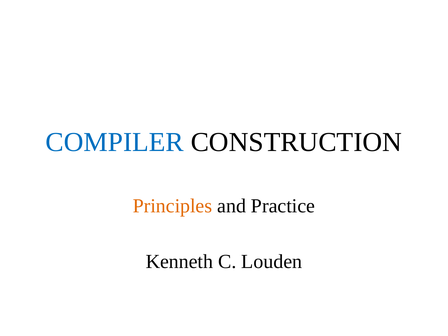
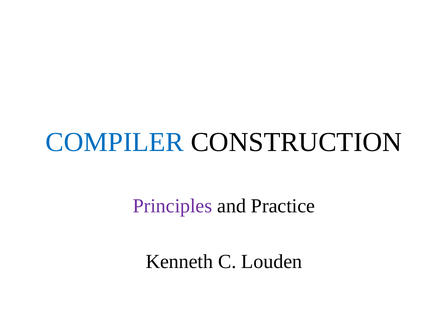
Principles colour: orange -> purple (172, 206)
